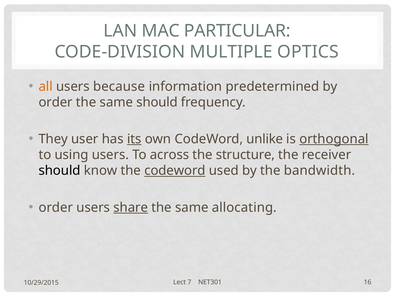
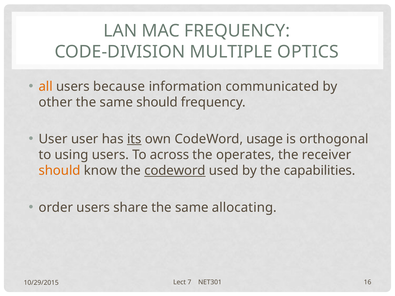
MAC PARTICULAR: PARTICULAR -> FREQUENCY (237, 31)
predetermined: predetermined -> communicated (272, 87)
order: order -> other (56, 102)
They: They -> User (53, 139)
unlike: unlike -> usage (265, 139)
orthogonal underline: present -> none (334, 139)
structure: structure -> operates (245, 155)
should colour: black -> orange (60, 171)
bandwidth: bandwidth -> capabilities (320, 171)
share underline: present -> none (131, 208)
